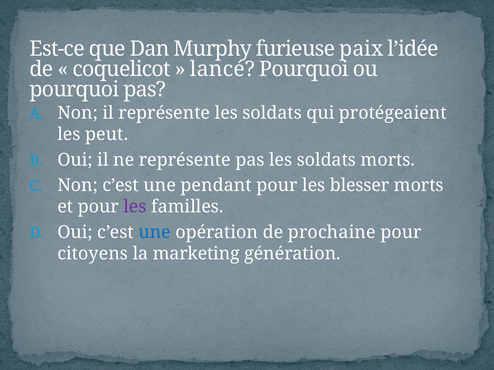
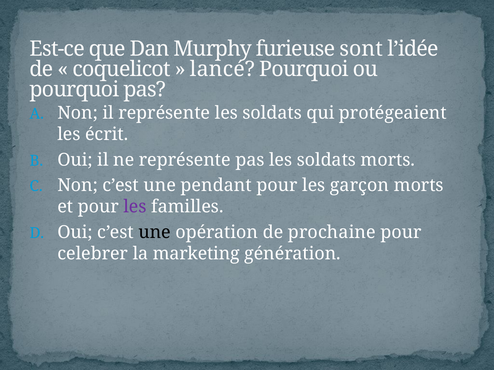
paix: paix -> sont (361, 49)
peut: peut -> écrit (107, 135)
blesser: blesser -> garçon (360, 186)
une colour: blue -> black (155, 233)
citoyens: citoyens -> celebrer (93, 254)
